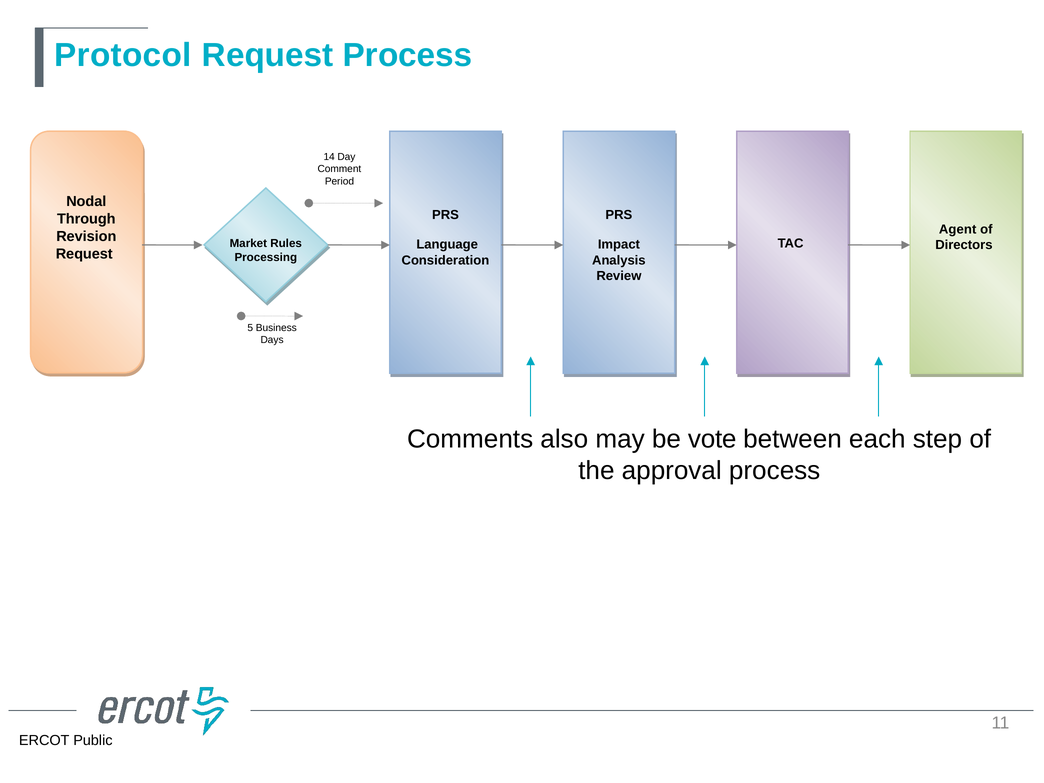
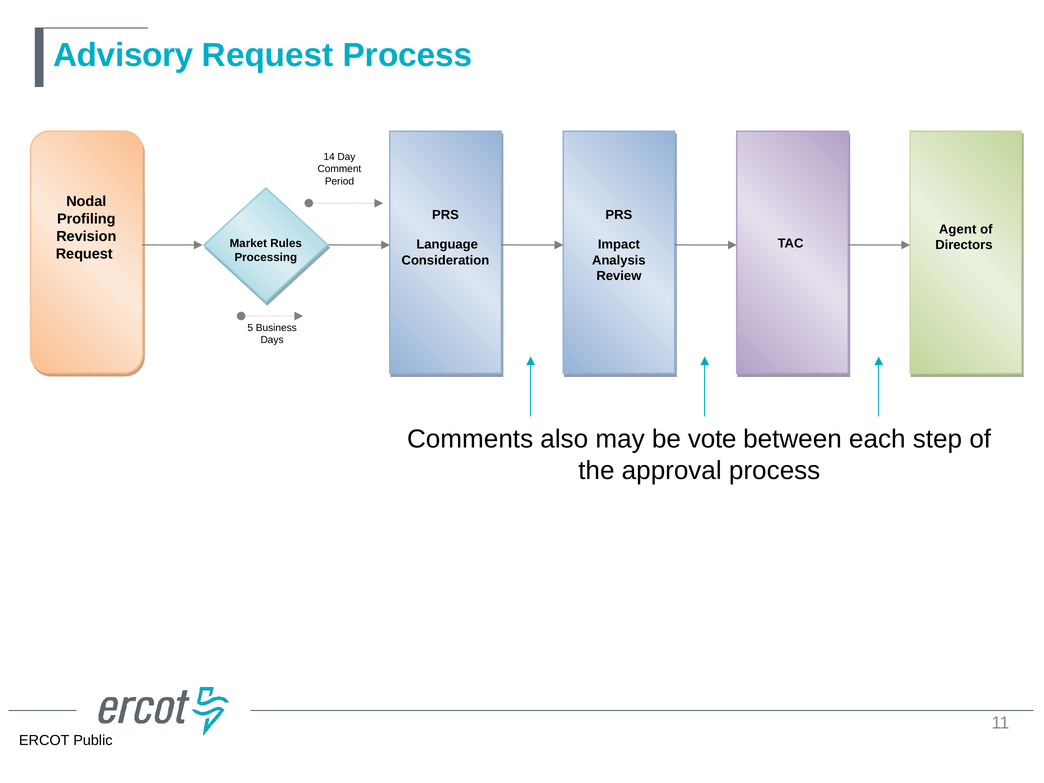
Protocol: Protocol -> Advisory (123, 55)
Through: Through -> Profiling (86, 219)
